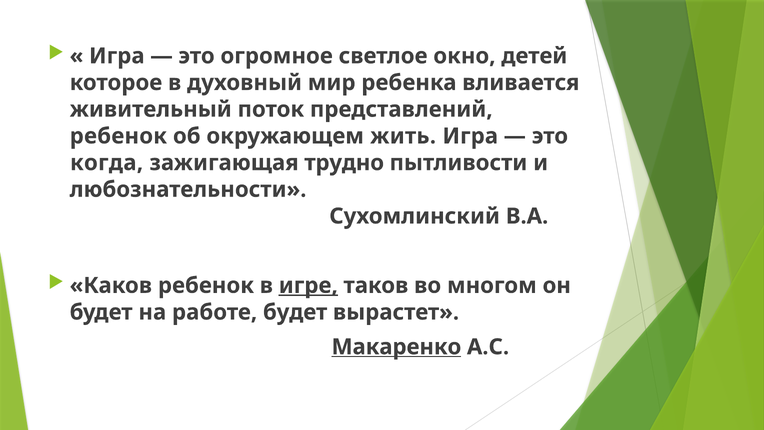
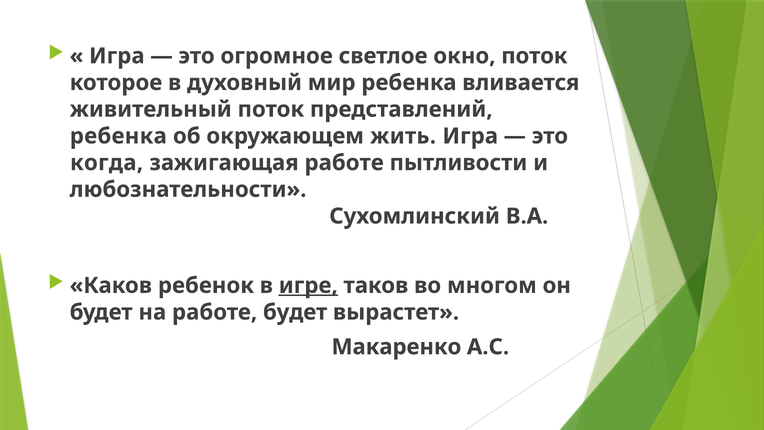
окно детей: детей -> поток (534, 56)
ребенок: ребенок -> ребенка (118, 136)
зажигающая трудно: трудно -> работе (344, 163)
Макаренко underline: present -> none (396, 347)
